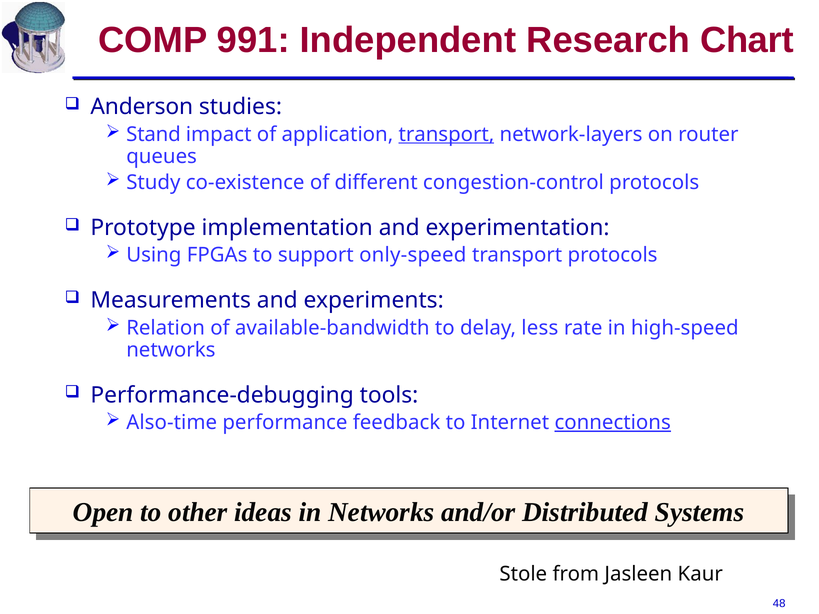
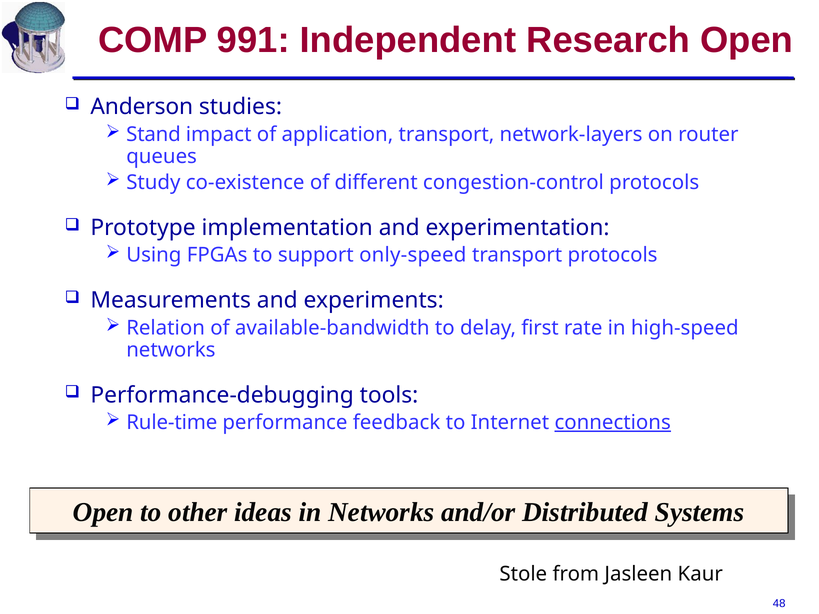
Research Chart: Chart -> Open (747, 40)
transport underline: present -> none (446, 134)
less: less -> first (540, 328)
Also-time: Also-time -> Rule-time (172, 423)
